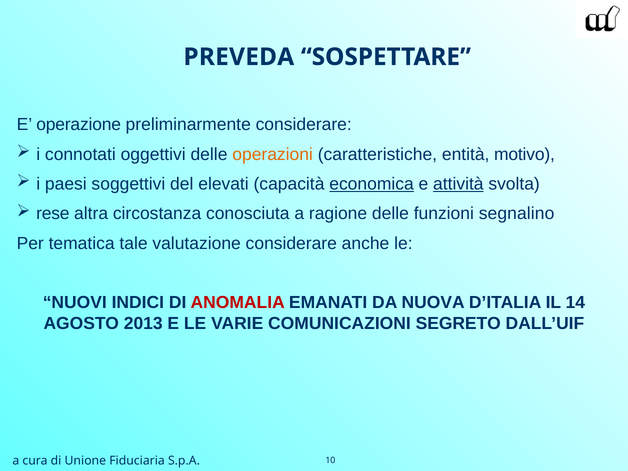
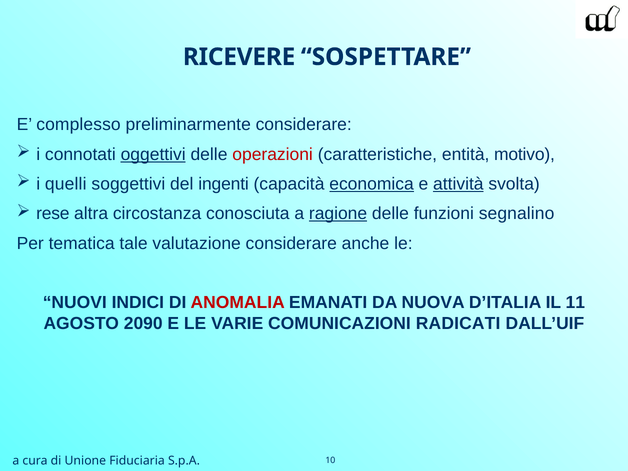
PREVEDA: PREVEDA -> RICEVERE (239, 57)
operazione: operazione -> complesso (79, 125)
oggettivi underline: none -> present (153, 154)
operazioni colour: orange -> red (273, 154)
paesi: paesi -> quelli (66, 184)
elevati: elevati -> ingenti (224, 184)
ragione underline: none -> present (338, 214)
14: 14 -> 11 (575, 303)
2013: 2013 -> 2090 (143, 324)
SEGRETO: SEGRETO -> RADICATI (458, 324)
